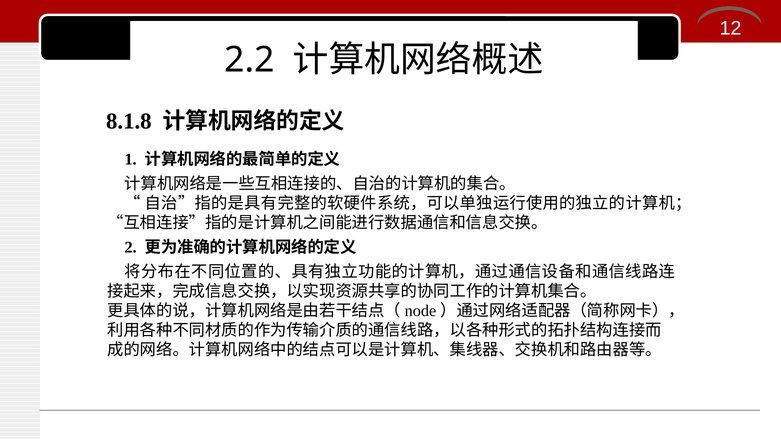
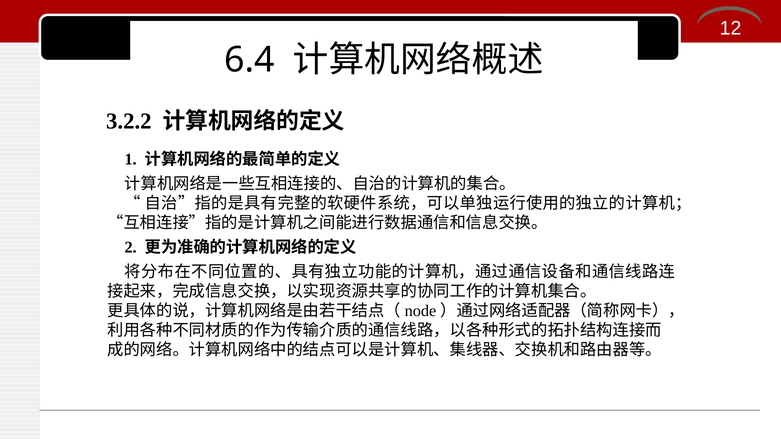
2.2: 2.2 -> 6.4 (250, 60)
8.1.8: 8.1.8 -> 3.2.2 (129, 121)
